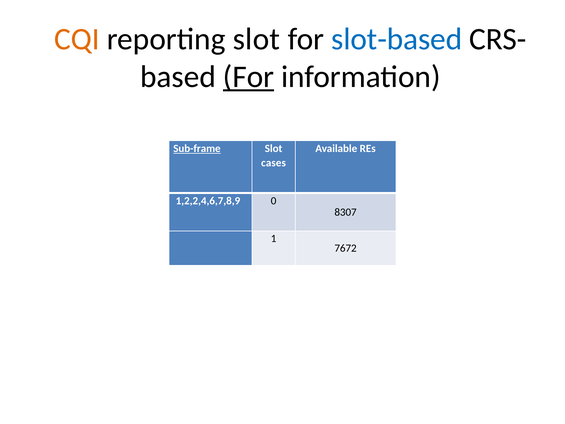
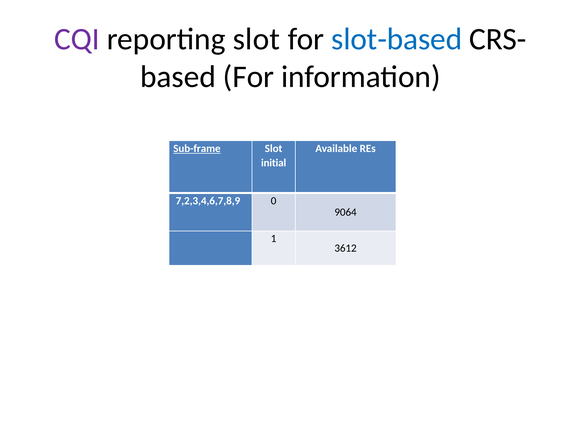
CQI colour: orange -> purple (77, 39)
For underline: present -> none (249, 77)
cases: cases -> initial (274, 163)
1,2,2,4,6,7,8,9: 1,2,2,4,6,7,8,9 -> 7,2,3,4,6,7,8,9 (208, 201)
8307: 8307 -> 9064 (346, 212)
7672: 7672 -> 3612 (346, 248)
